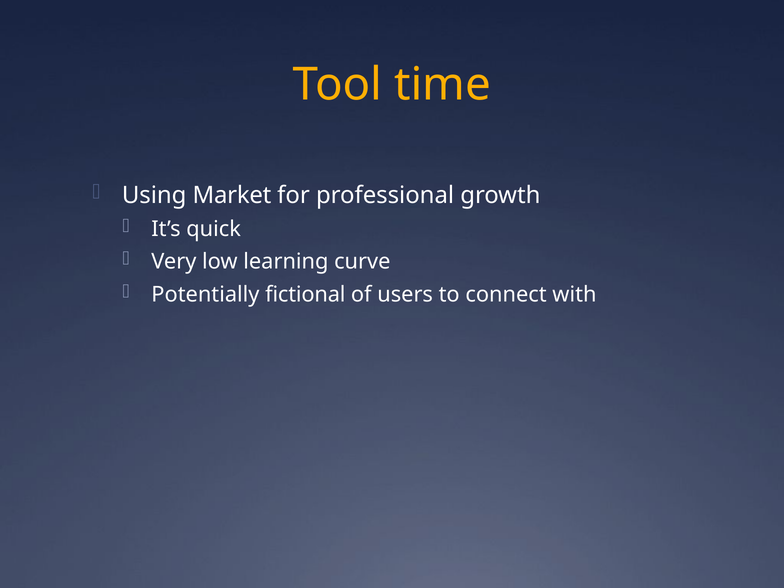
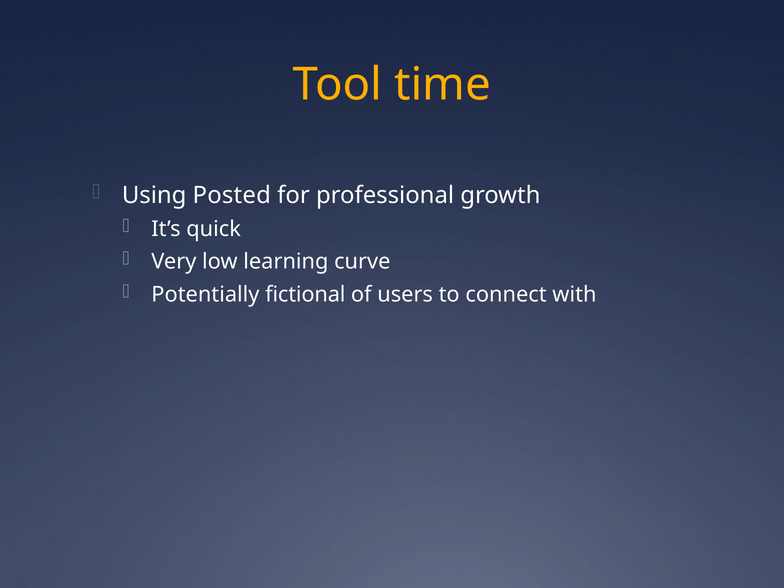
Market: Market -> Posted (232, 195)
